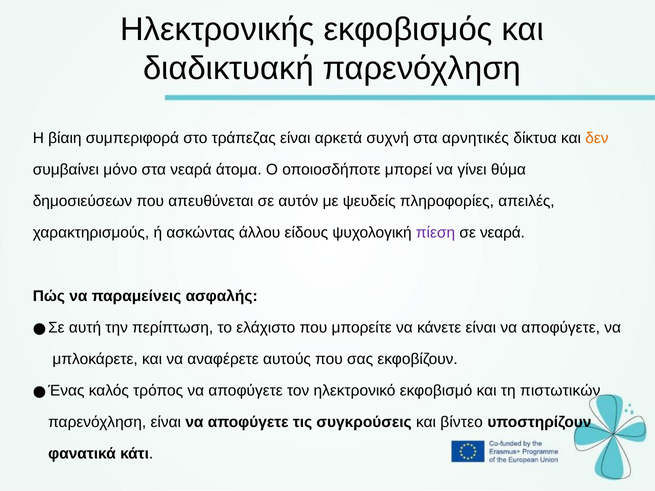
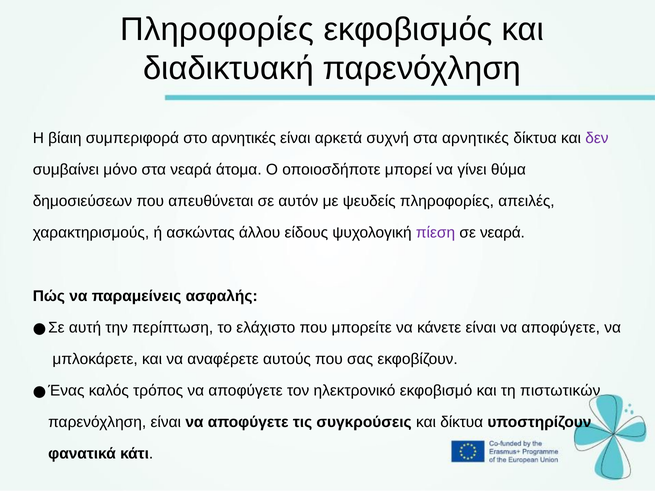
Ηλεκτρονικής: Ηλεκτρονικής -> Πληροφορίες (217, 29)
στο τράπεζας: τράπεζας -> αρνητικές (244, 138)
δεν colour: orange -> purple (597, 138)
και βίντεο: βίντεο -> δίκτυα (462, 422)
